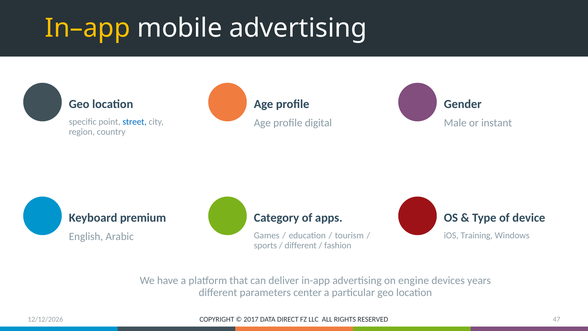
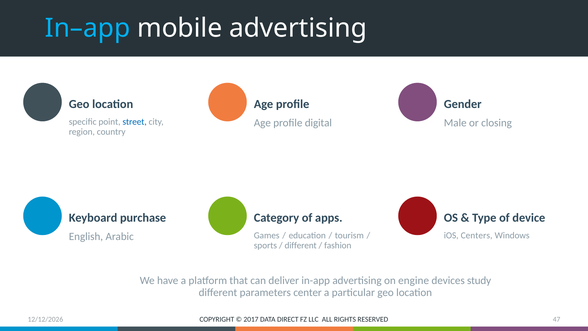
In–app colour: yellow -> light blue (88, 28)
instant: instant -> closing (497, 123)
premium: premium -> purchase (143, 218)
Training: Training -> Centers (477, 235)
years: years -> study (479, 280)
